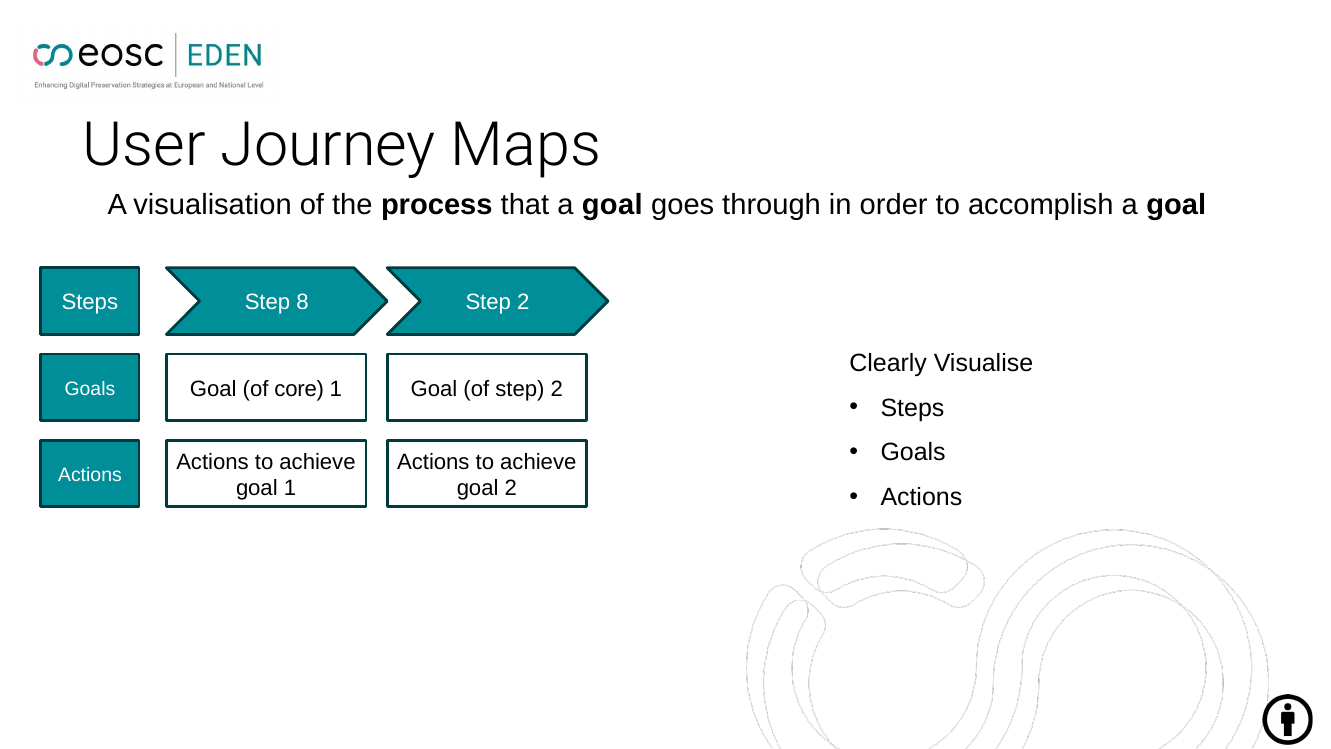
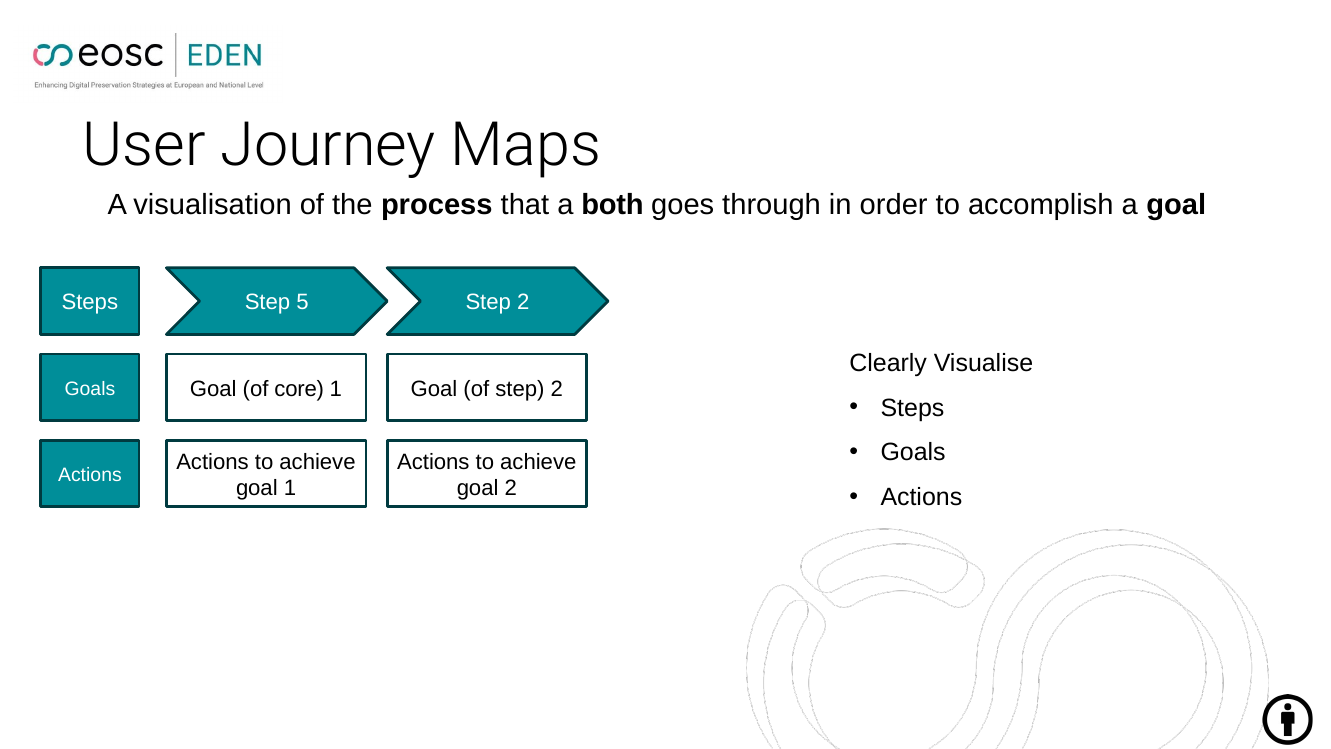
that a goal: goal -> both (613, 205)
8: 8 -> 5 (302, 303)
